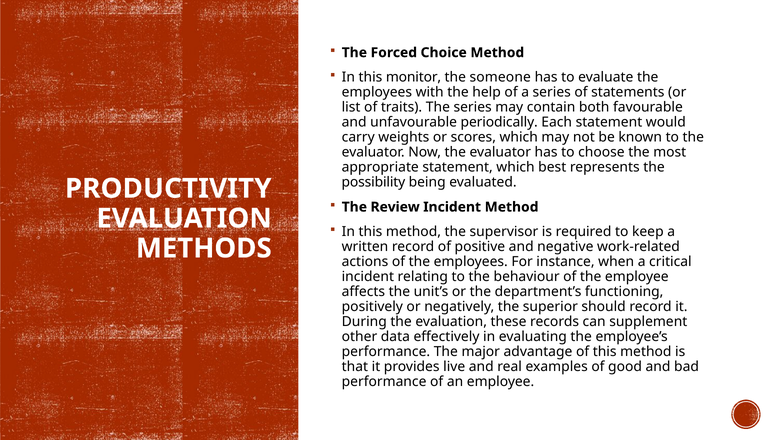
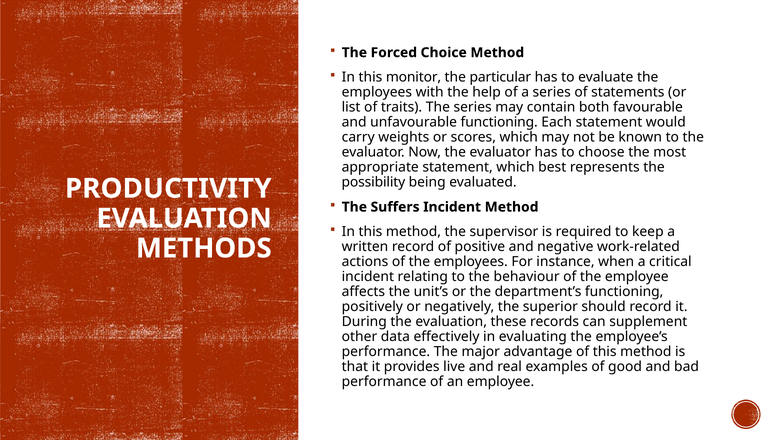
someone: someone -> particular (500, 77)
unfavourable periodically: periodically -> functioning (499, 122)
Review: Review -> Suffers (395, 207)
